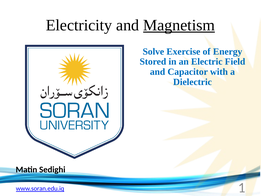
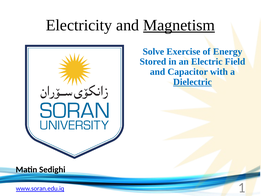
Dielectric underline: none -> present (192, 82)
